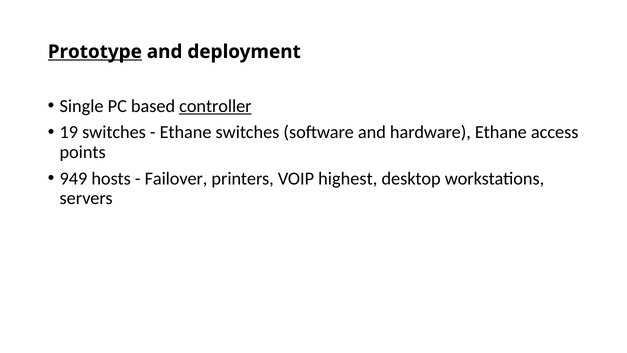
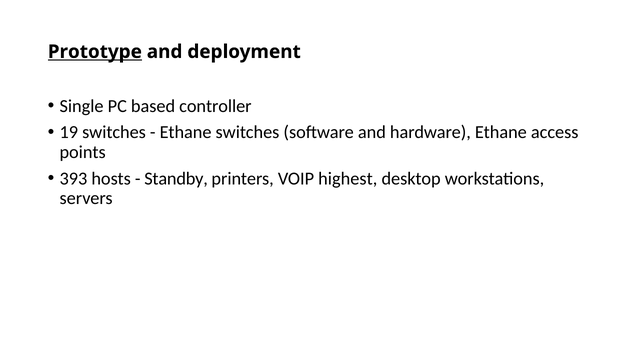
controller underline: present -> none (215, 106)
949: 949 -> 393 (73, 178)
Failover: Failover -> Standby (176, 178)
